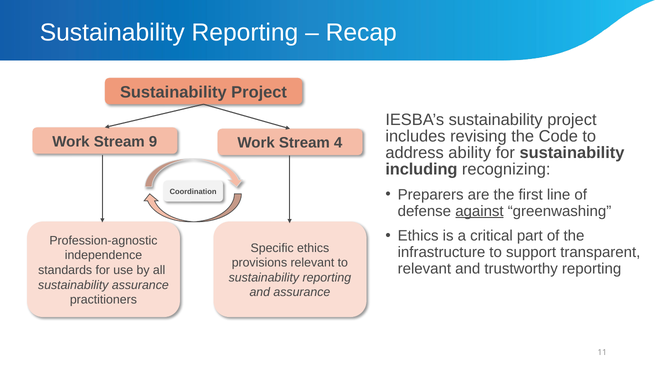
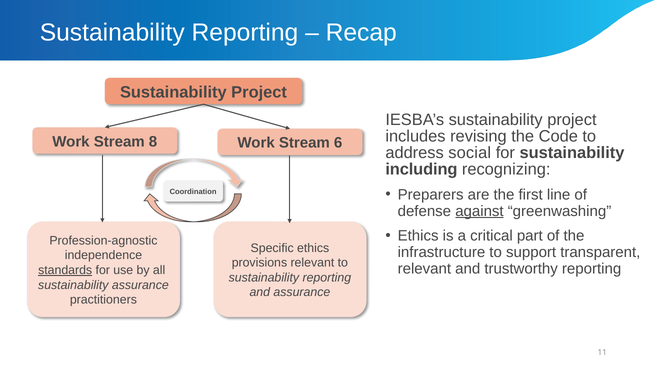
9: 9 -> 8 (153, 141)
4: 4 -> 6 (338, 143)
ability: ability -> social (470, 153)
standards underline: none -> present (65, 270)
